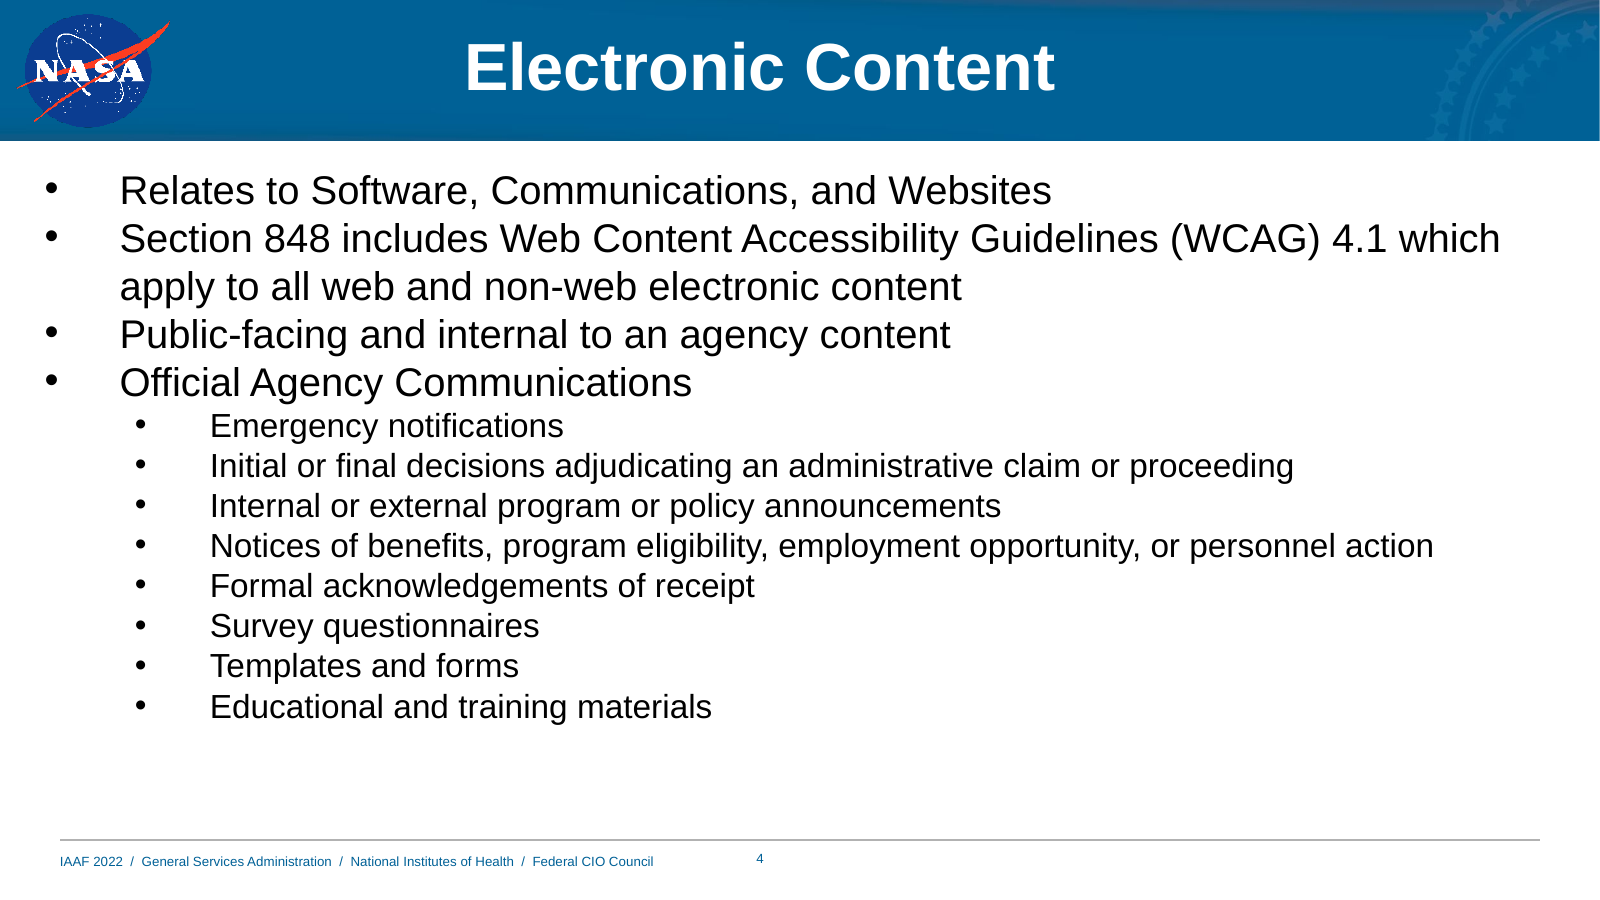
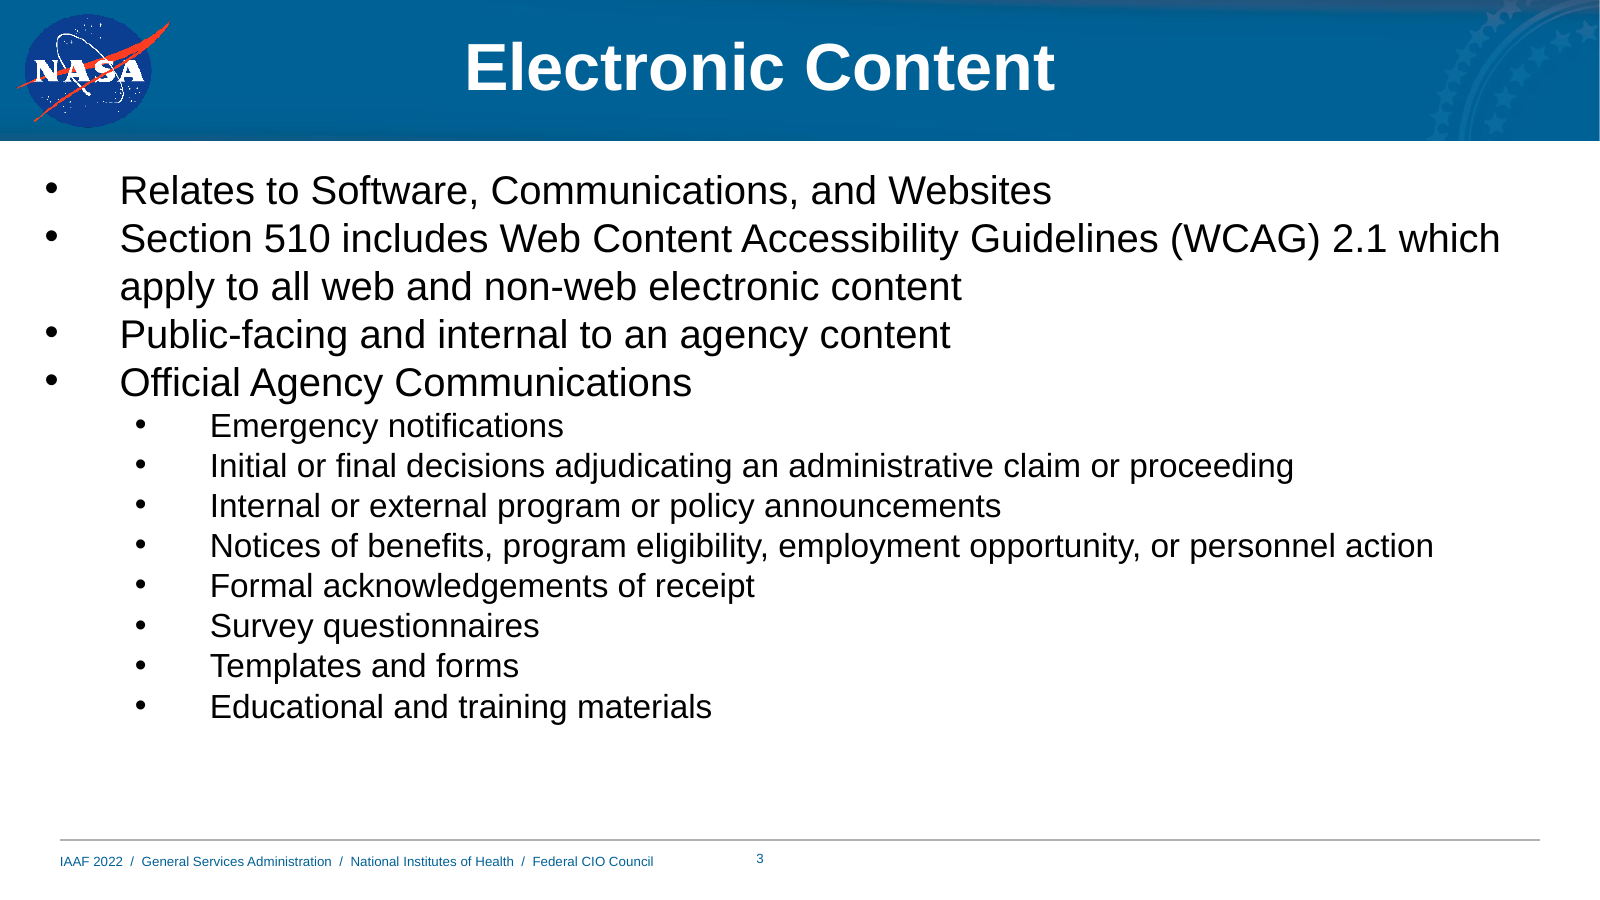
848: 848 -> 510 (297, 239)
4.1: 4.1 -> 2.1 (1360, 239)
4: 4 -> 3 (760, 859)
